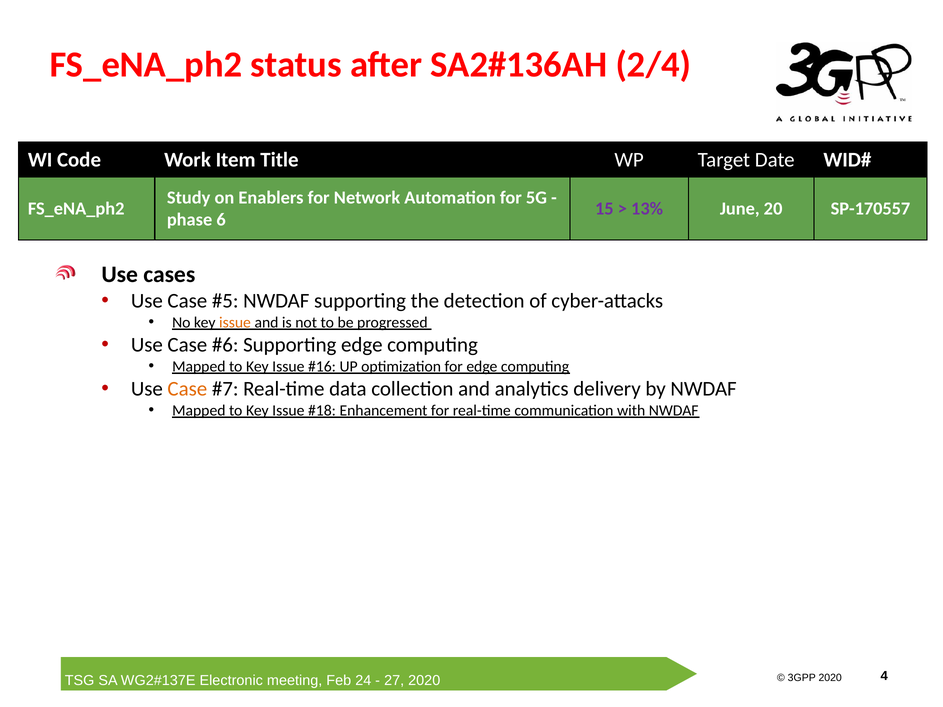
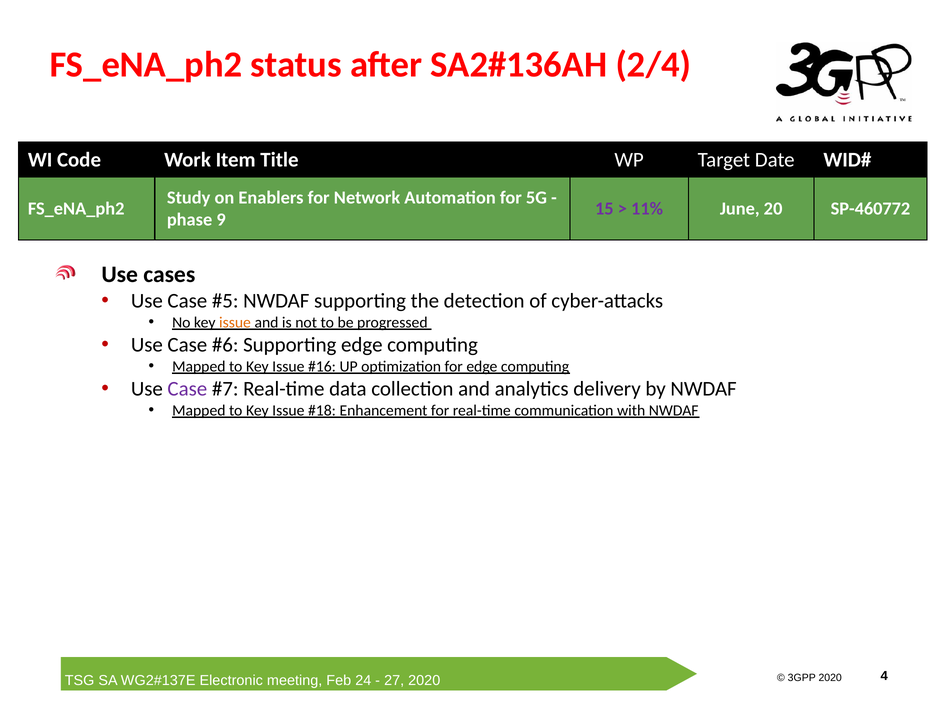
13%: 13% -> 11% (647, 209)
SP-170557: SP-170557 -> SP-460772 (870, 209)
6: 6 -> 9 (221, 220)
Case colour: orange -> purple (187, 389)
